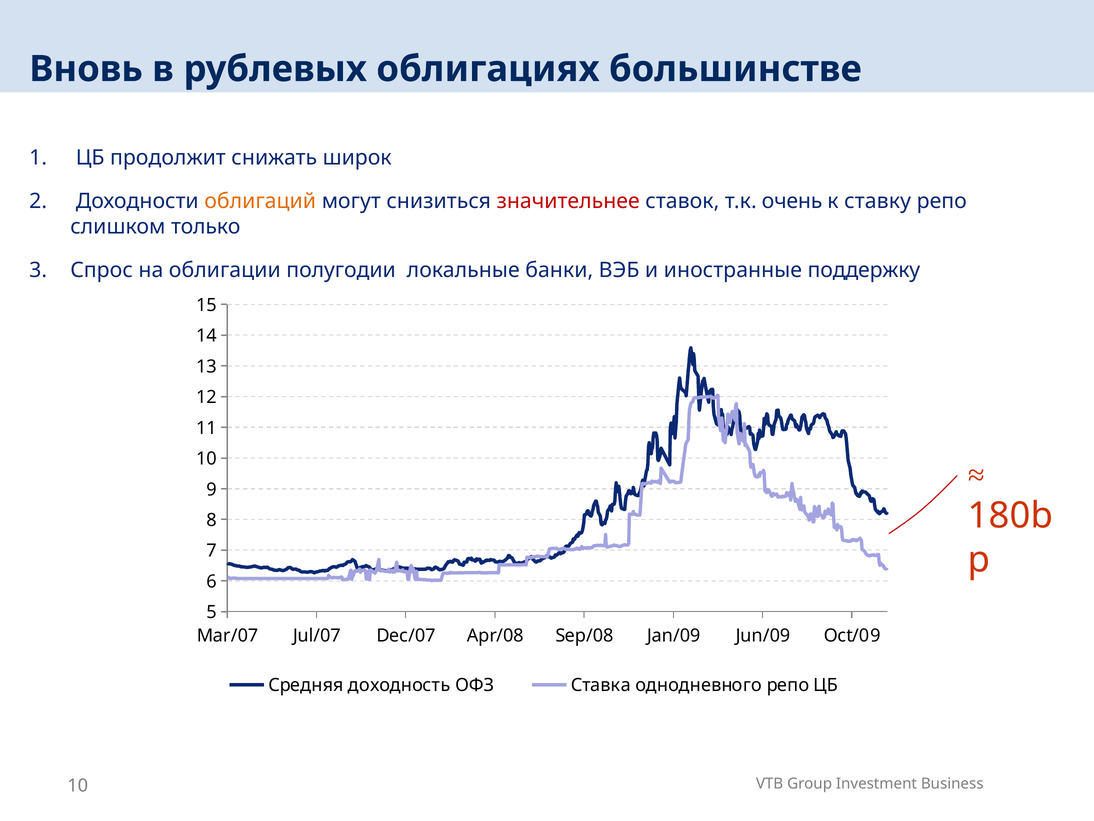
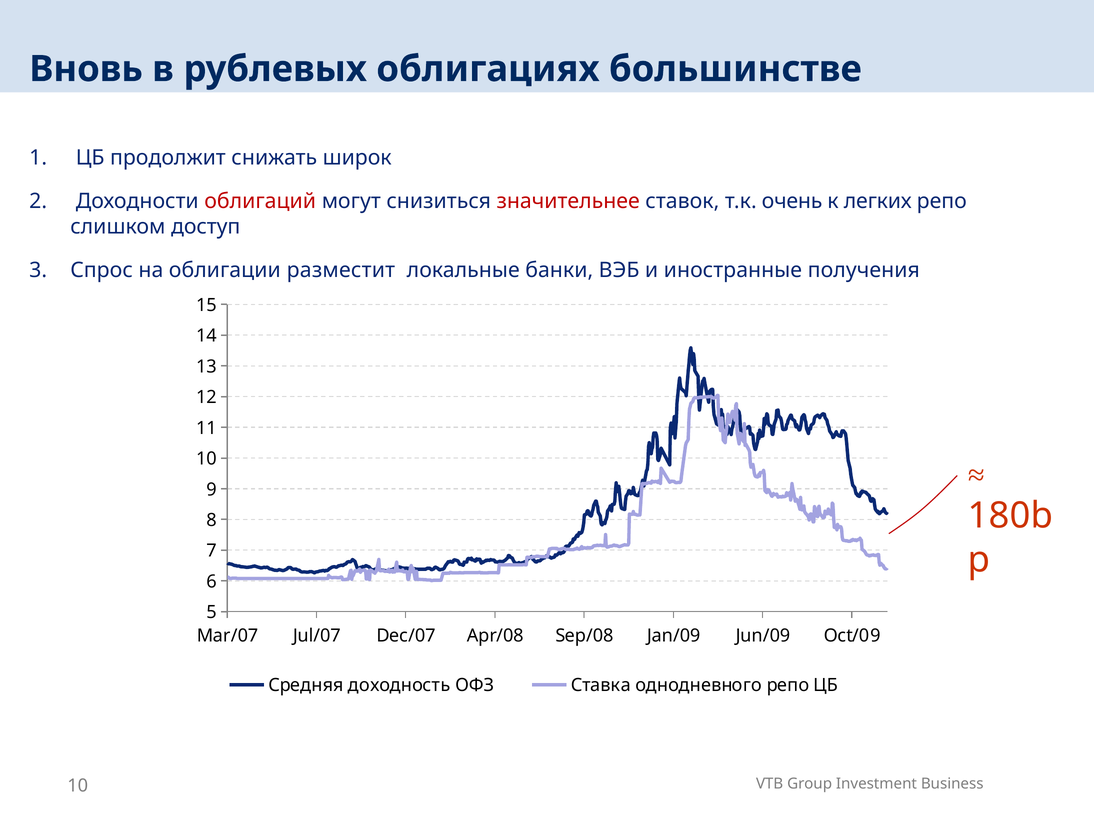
облигаций colour: orange -> red (260, 201)
ставку: ставку -> легких (878, 201)
только: только -> доступ (206, 227)
полугодии: полугодии -> разместит (341, 270)
поддержку: поддержку -> получения (864, 270)
